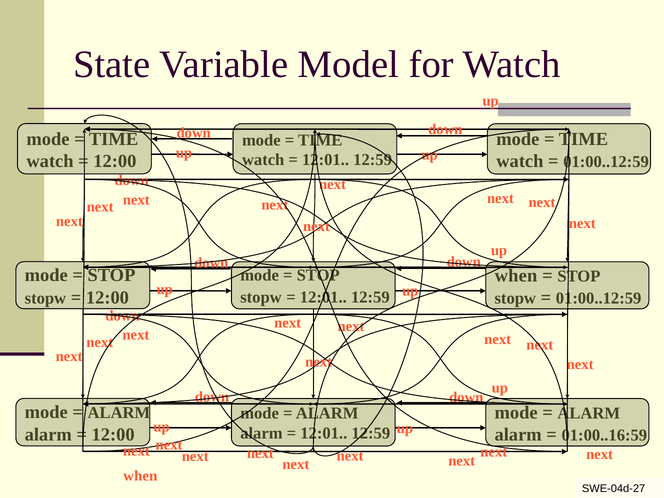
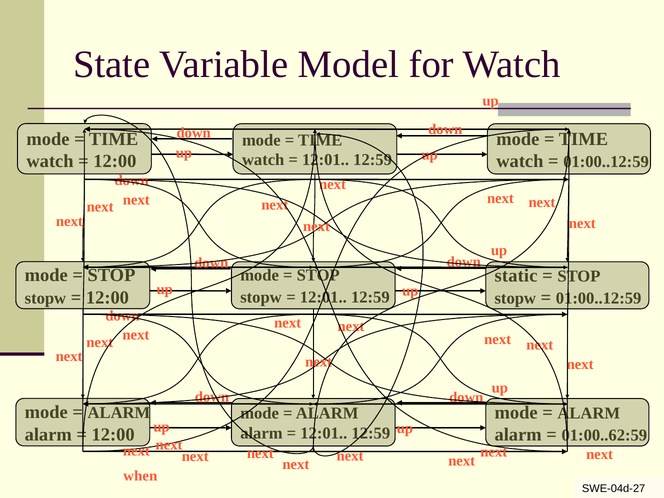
when: when -> static (516, 276)
01:00..16:59: 01:00..16:59 -> 01:00..62:59 (604, 435)
